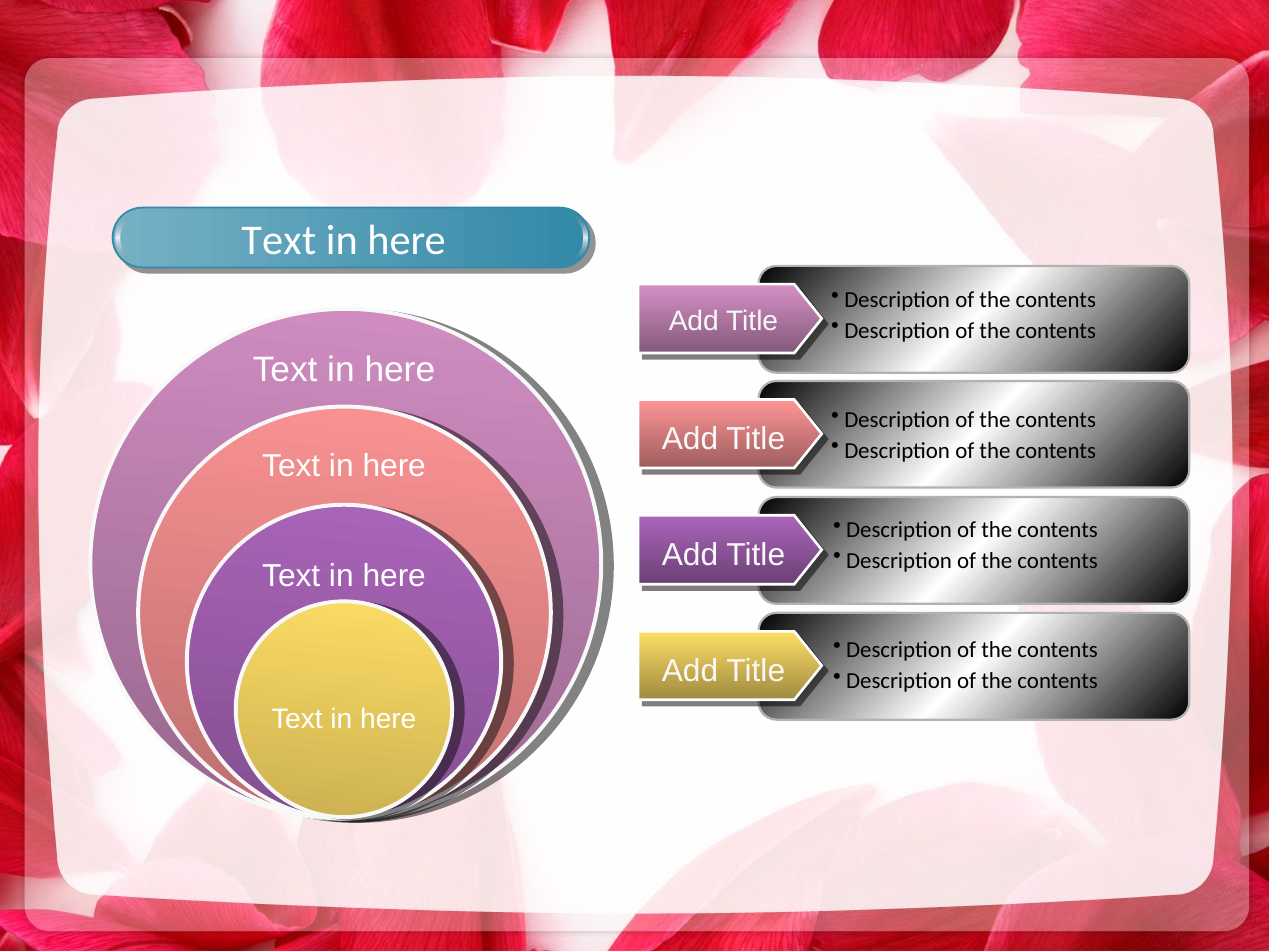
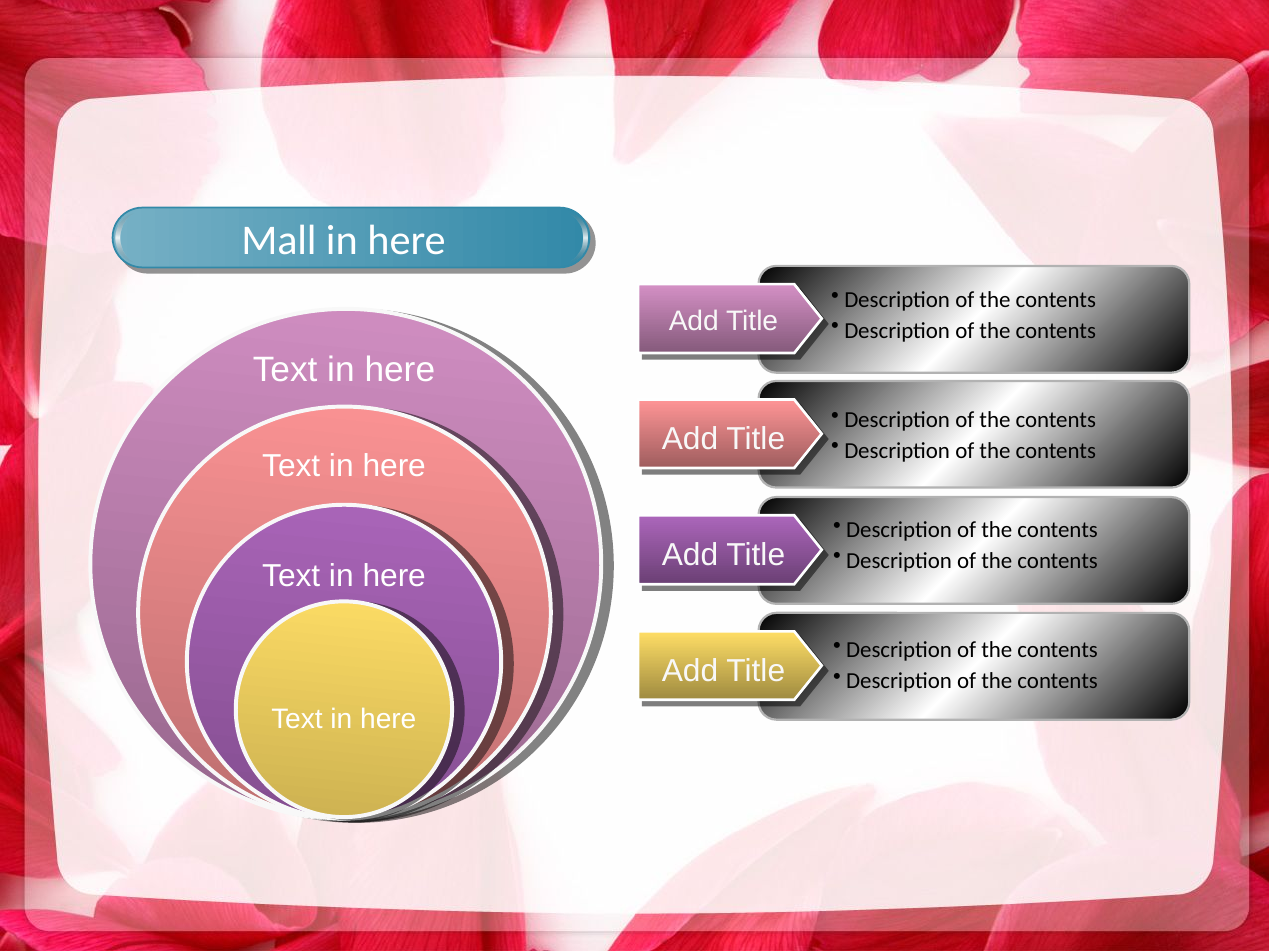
Text: Text -> Mall (279, 241)
